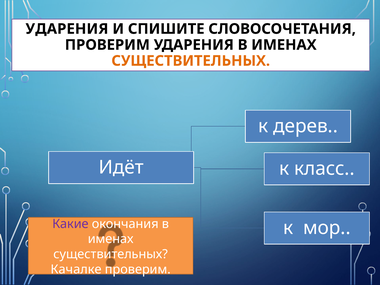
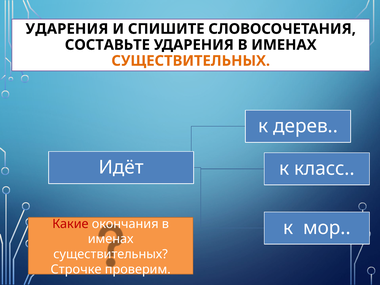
ПРОВЕРИМ: ПРОВЕРИМ -> СОСТАВЬТЕ (107, 45)
Какие colour: purple -> red (70, 224)
Качалке: Качалке -> Строчке (76, 269)
